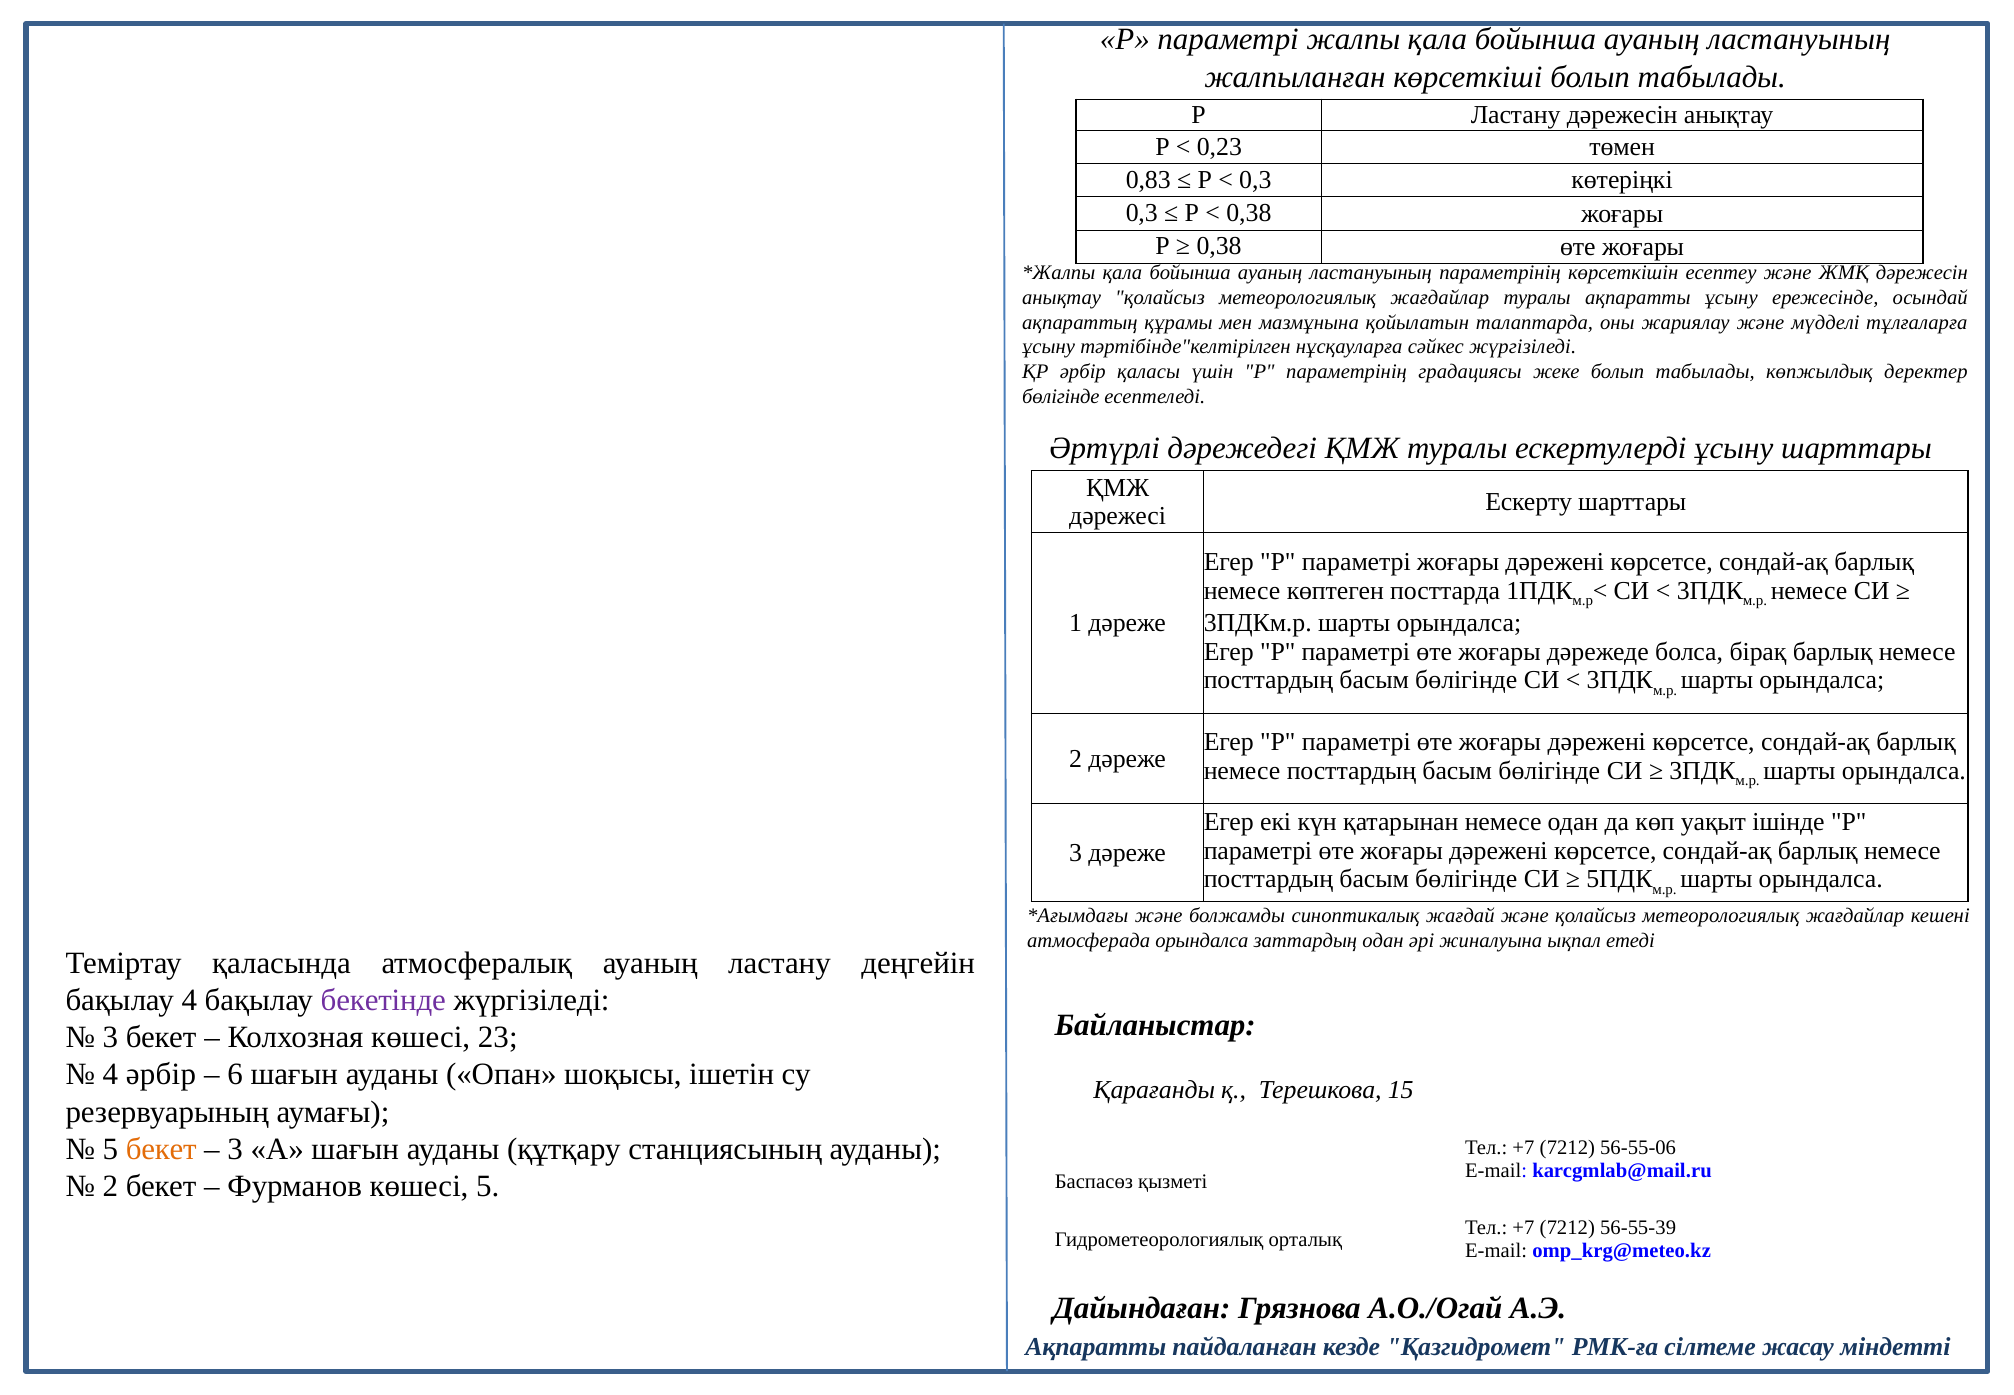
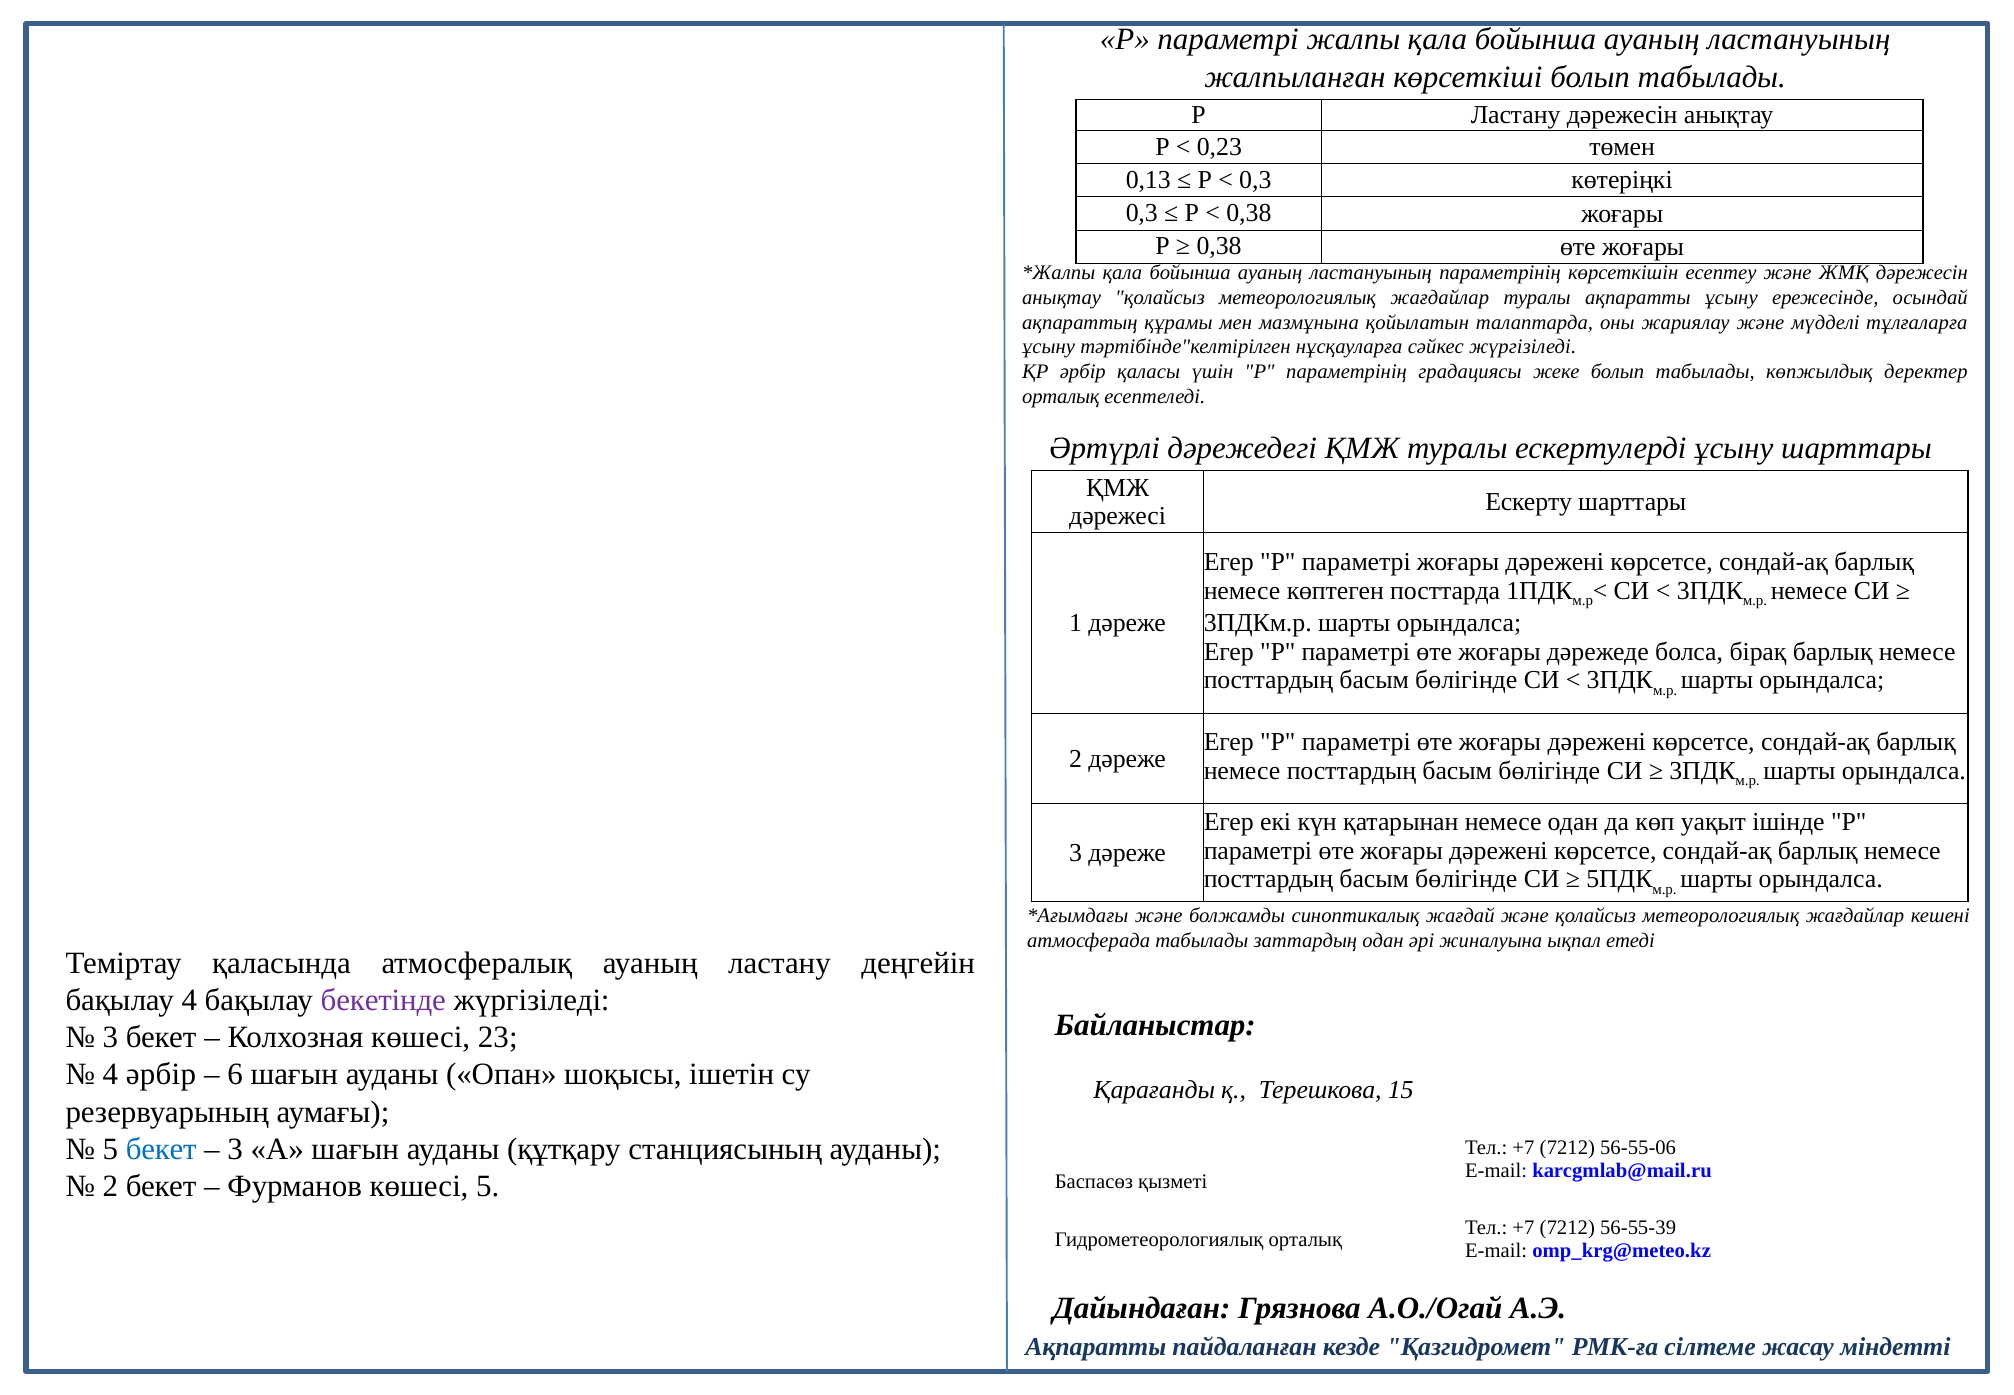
0,83: 0,83 -> 0,13 (1148, 180)
бөлігінде: бөлігінде -> орталық (1061, 396)
атмосферада орындалса: орындалса -> табылады (1202, 940)
бекет colour: orange -> blue (161, 1148)
